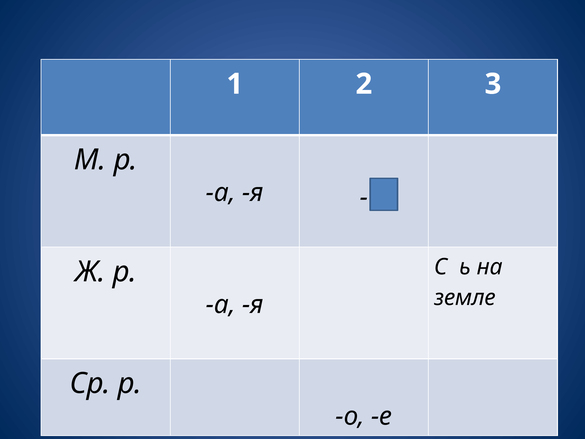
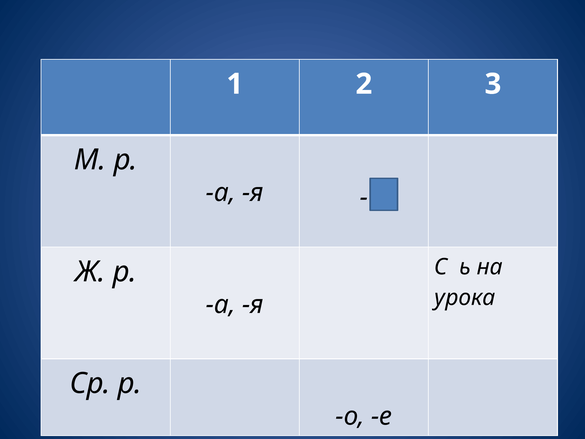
земле: земле -> урока (465, 298)
